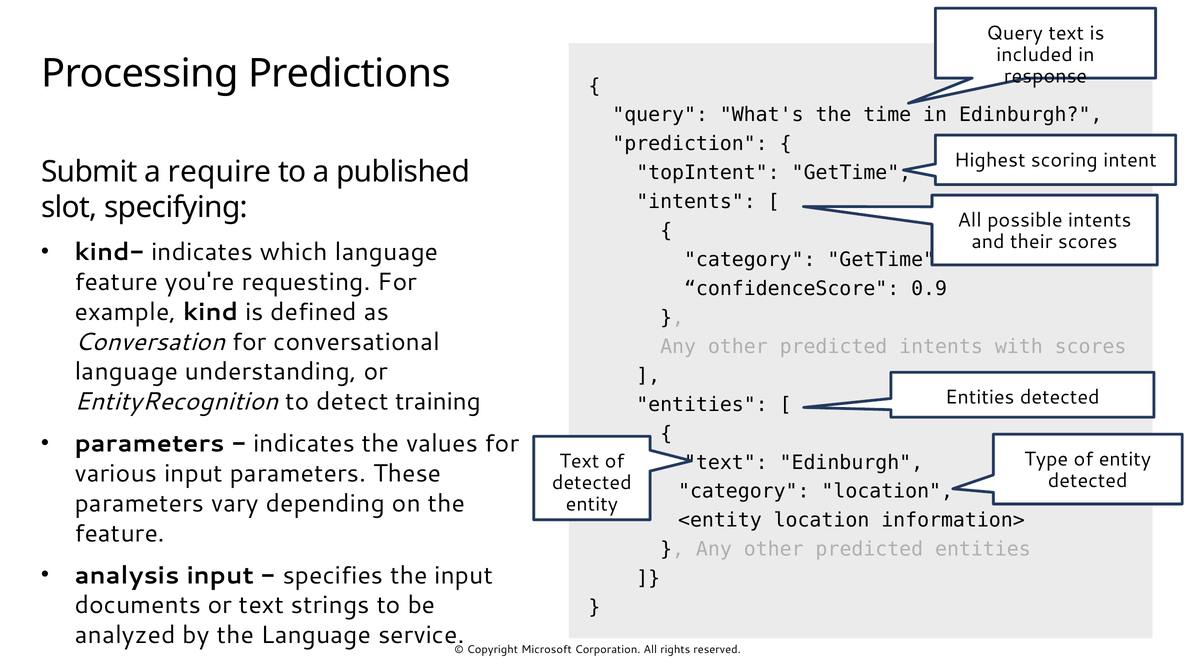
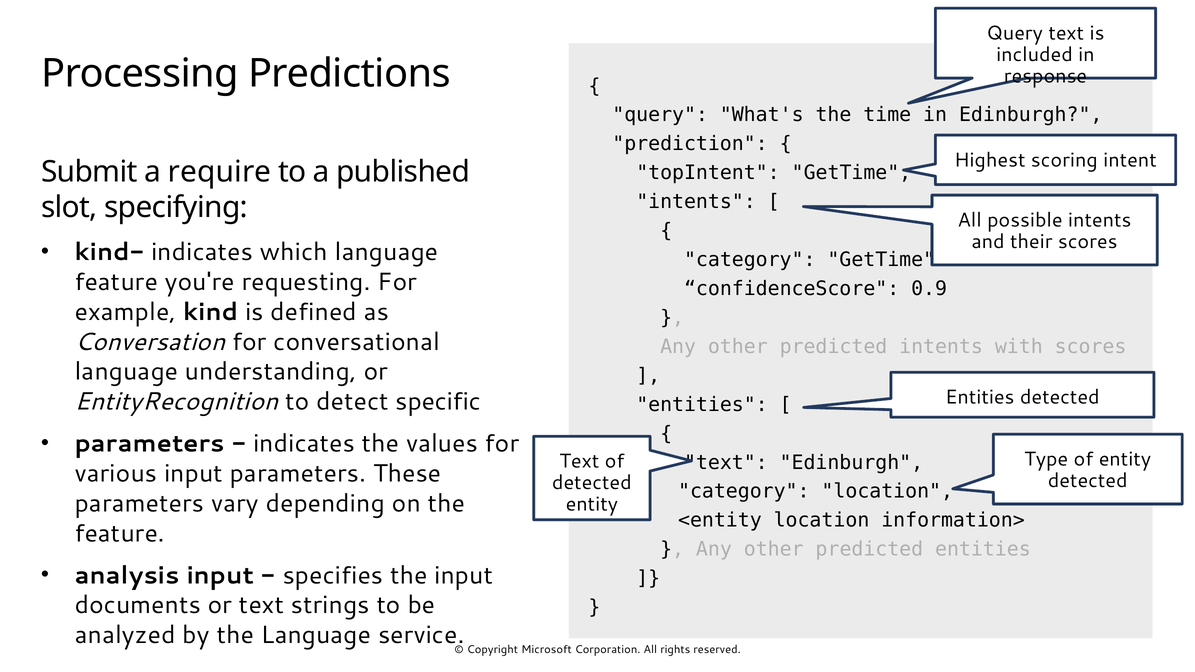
training: training -> specific (438, 402)
